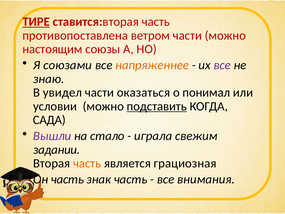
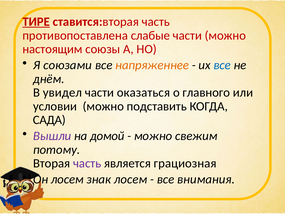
ветром: ветром -> слабые (150, 35)
все colour: purple -> blue (222, 65)
знаю: знаю -> днём (49, 79)
понимал: понимал -> главного (206, 92)
подставить underline: present -> none (157, 106)
стало: стало -> домой (107, 136)
играла: играла -> можно (153, 136)
задании: задании -> потому (57, 149)
часть colour: orange -> purple (87, 163)
Он часть: часть -> лосем (67, 179)
знак часть: часть -> лосем (131, 179)
